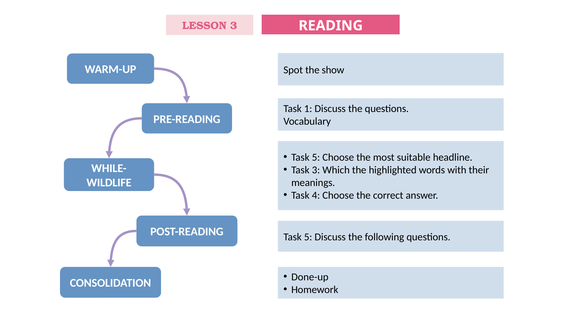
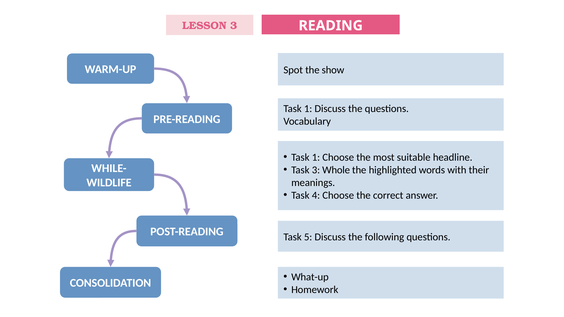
5: 5 -> 1 (316, 157)
Which: Which -> Whole (336, 170)
Done-up: Done-up -> What-up (310, 277)
